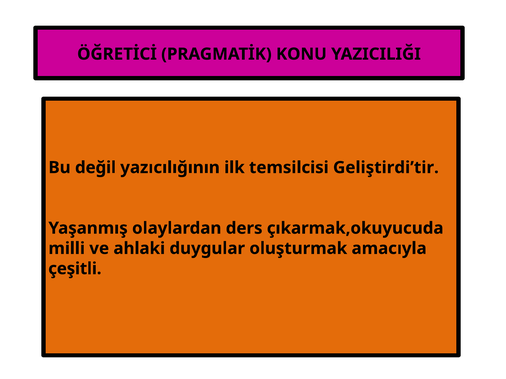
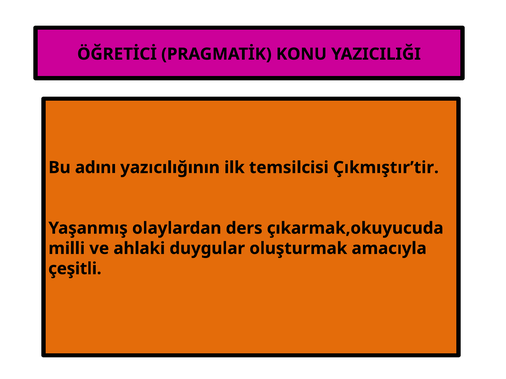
değil: değil -> adını (96, 168)
Geliştirdi’tir: Geliştirdi’tir -> Çıkmıştır’tir (386, 168)
